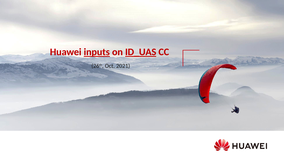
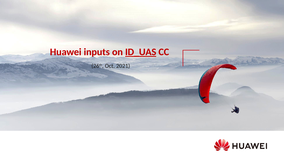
inputs underline: present -> none (97, 52)
